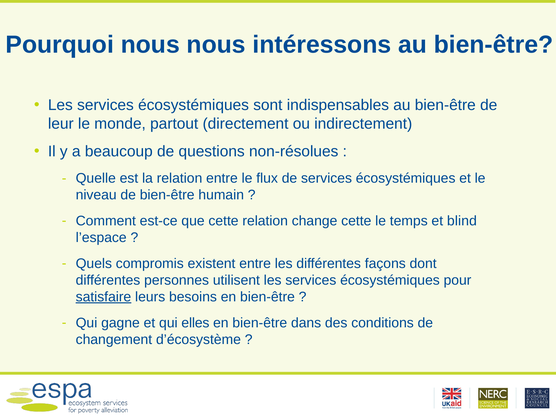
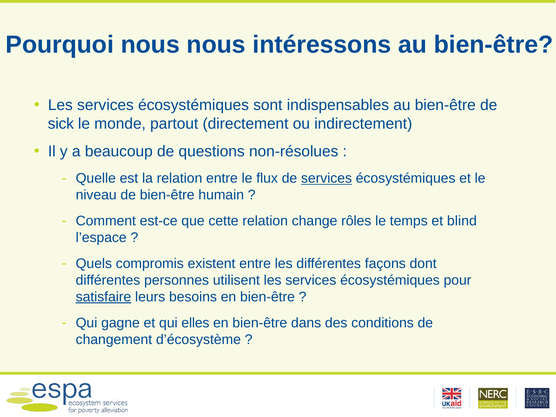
leur: leur -> sick (61, 124)
services underline: none -> present (326, 178)
change cette: cette -> rôles (356, 221)
